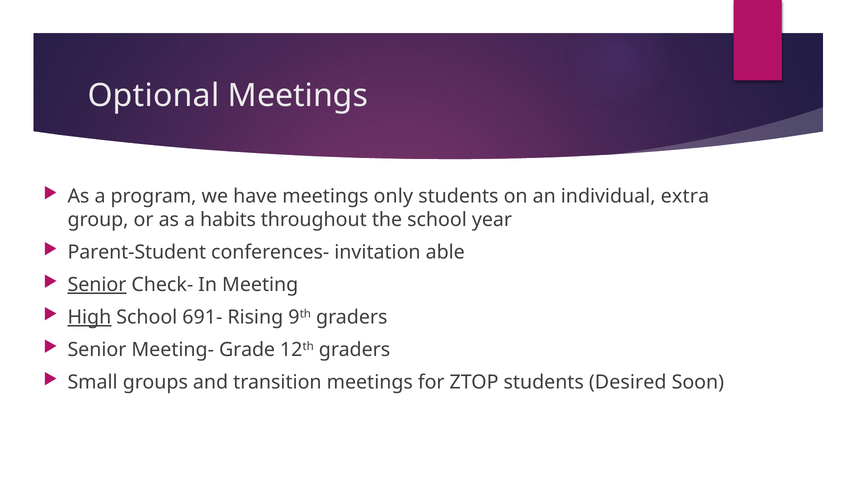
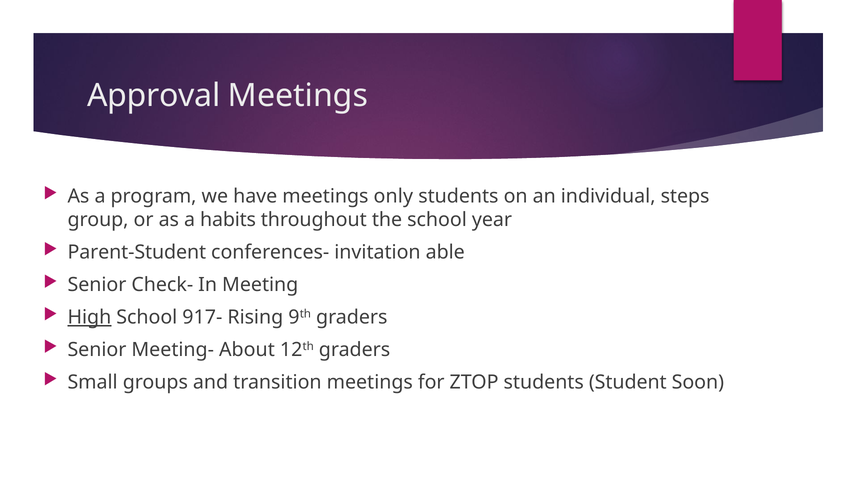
Optional: Optional -> Approval (154, 96)
extra: extra -> steps (685, 196)
Senior underline: present -> none (97, 285)
691-: 691- -> 917- (202, 317)
Grade: Grade -> About (247, 350)
Desired: Desired -> Student (628, 382)
